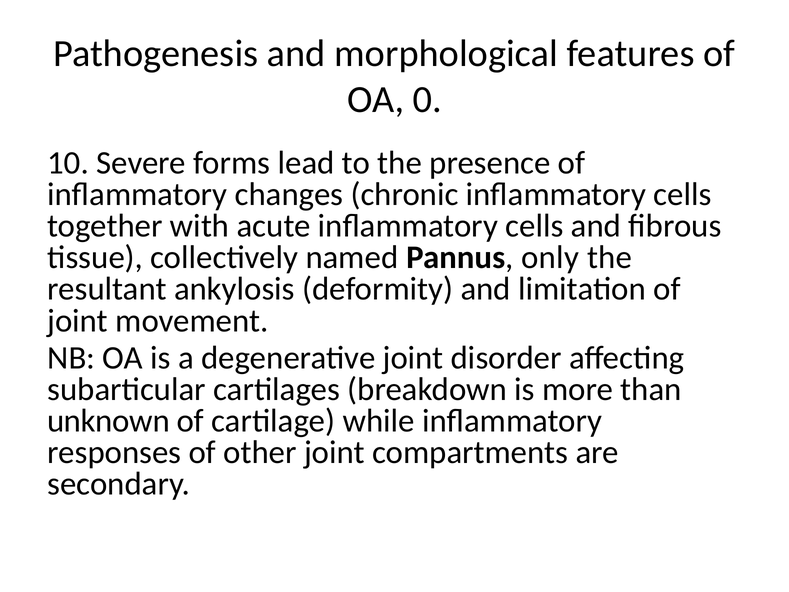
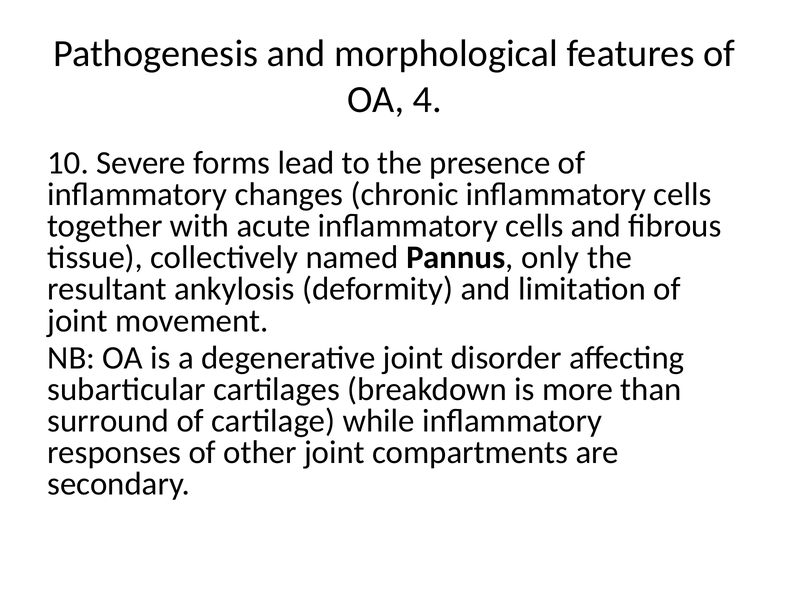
0: 0 -> 4 (427, 99)
unknown: unknown -> surround (108, 421)
